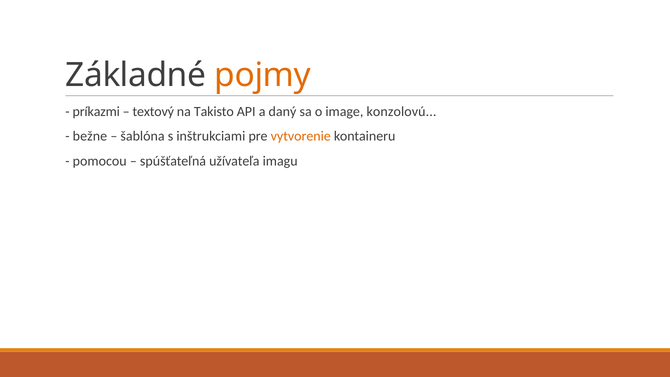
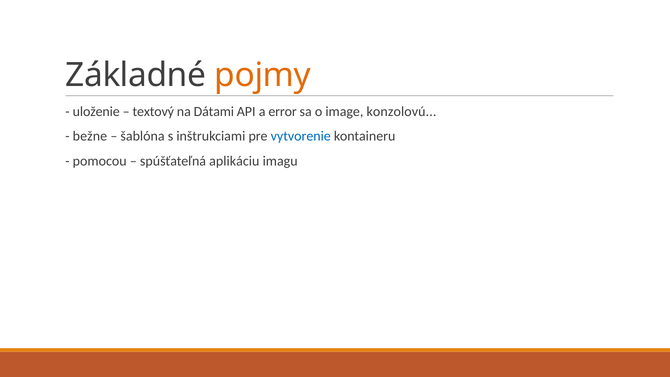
príkazmi: príkazmi -> uloženie (96, 111)
Takisto: Takisto -> Dátami (214, 111)
daný: daný -> error (283, 111)
vytvorenie colour: orange -> blue (301, 136)
užívateľa: užívateľa -> aplikáciu (234, 161)
